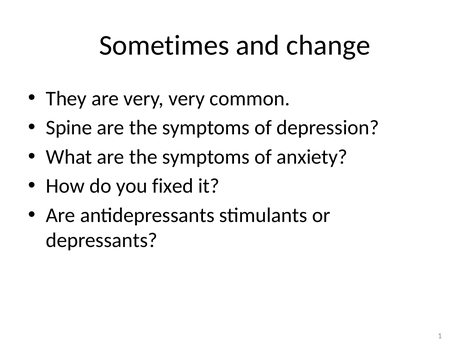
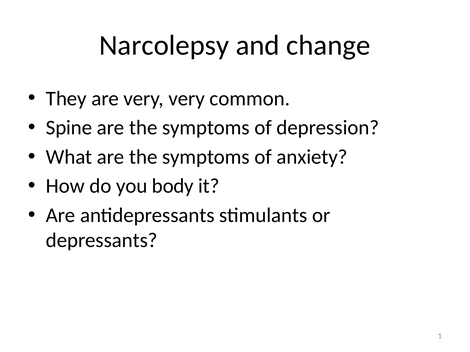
Sometimes: Sometimes -> Narcolepsy (164, 45)
fixed: fixed -> body (173, 186)
